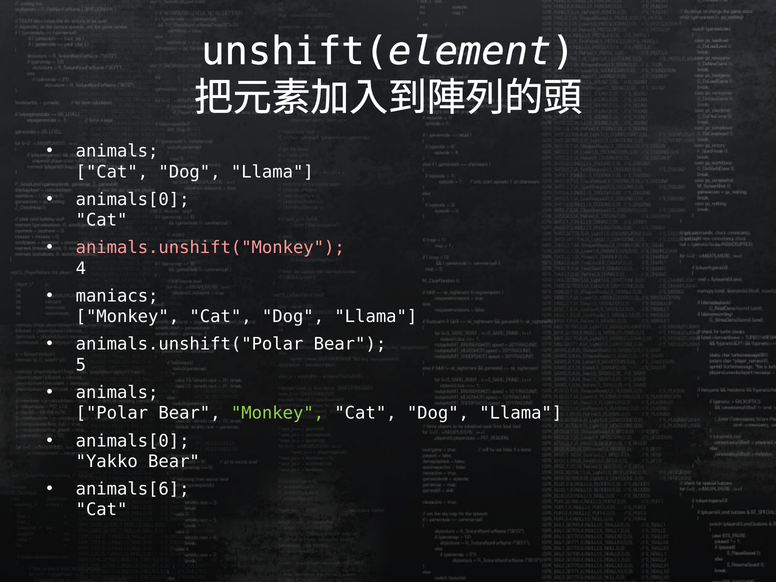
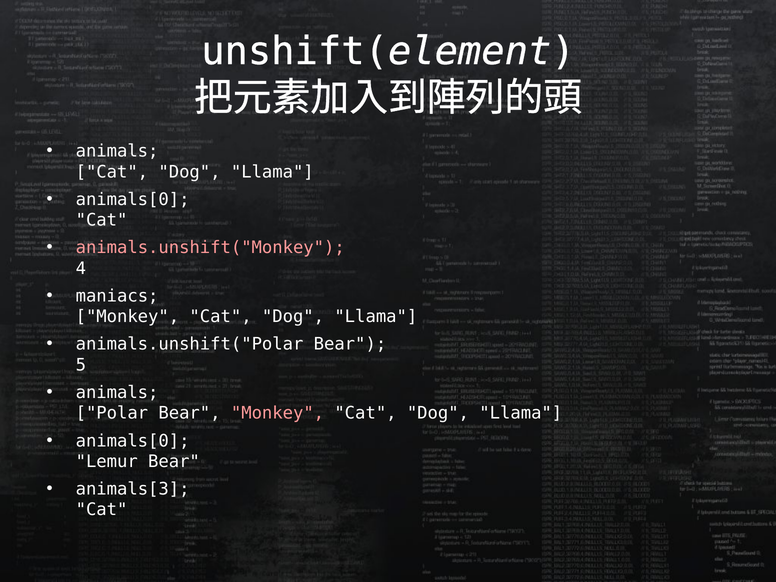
Monkey colour: light green -> pink (278, 413)
Yakko: Yakko -> Lemur (107, 462)
animals[6: animals[6 -> animals[3 (133, 489)
